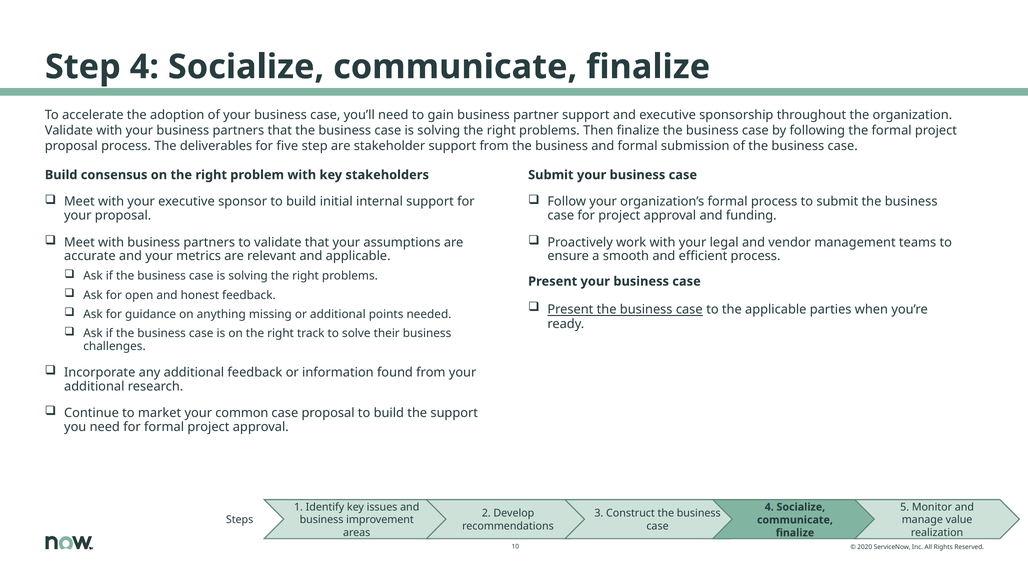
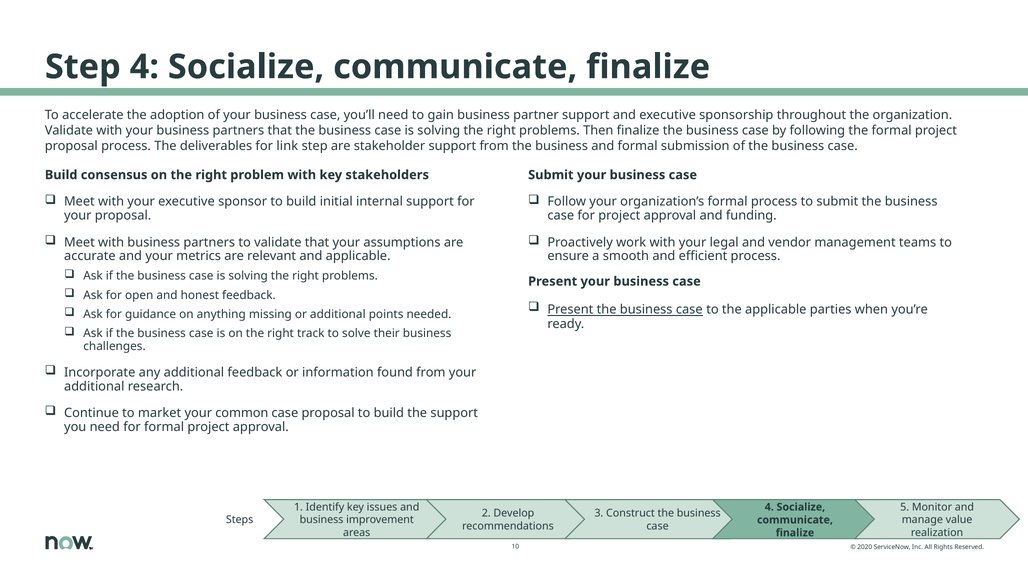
five: five -> link (287, 146)
